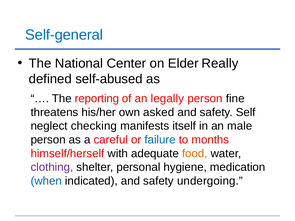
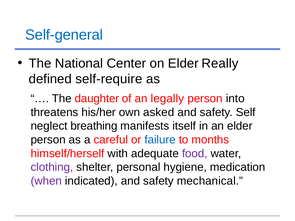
self-abused: self-abused -> self-require (109, 79)
reporting: reporting -> daughter (97, 99)
fine: fine -> into (235, 99)
checking: checking -> breathing (94, 126)
an male: male -> elder (240, 126)
food colour: orange -> purple (195, 154)
when colour: blue -> purple (46, 181)
undergoing: undergoing -> mechanical (210, 181)
